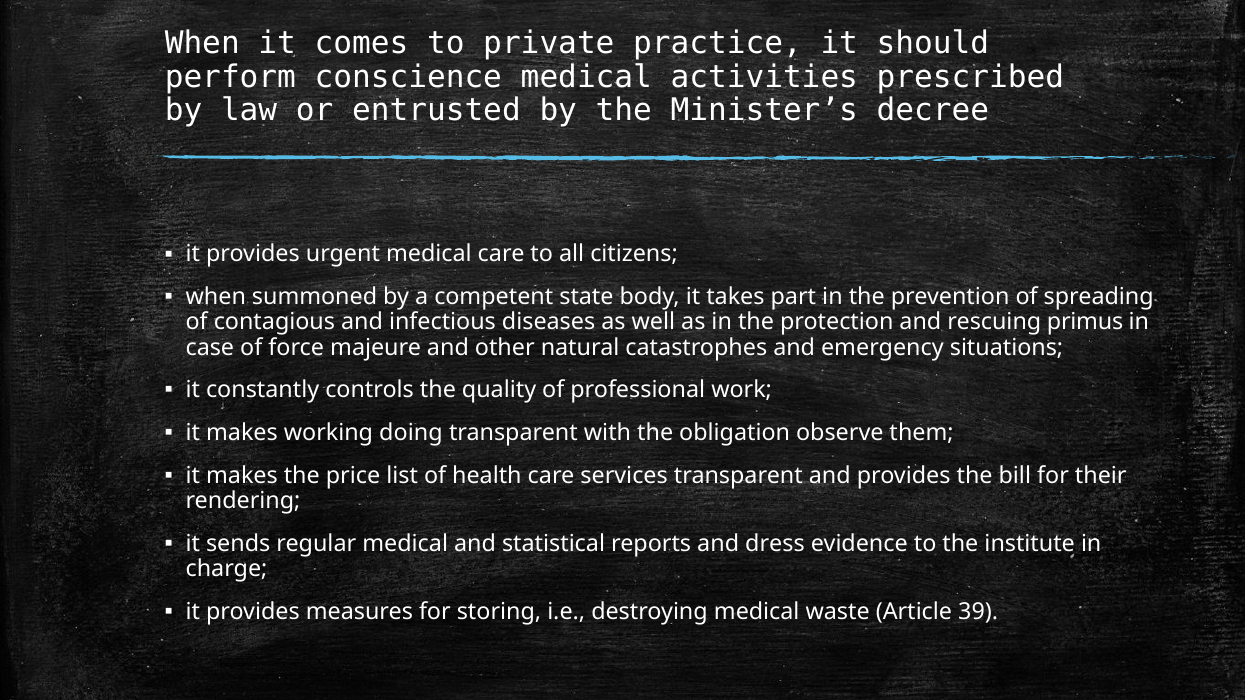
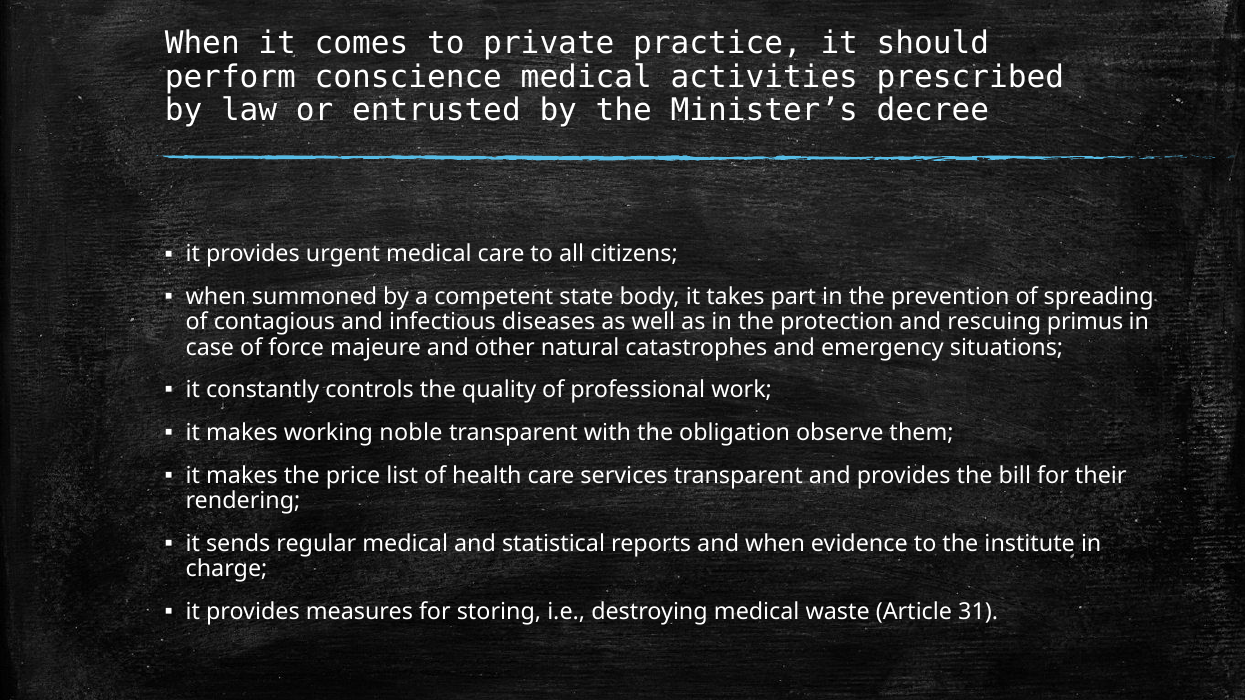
doing: doing -> noble (411, 433)
and dress: dress -> when (775, 544)
39: 39 -> 31 (978, 612)
